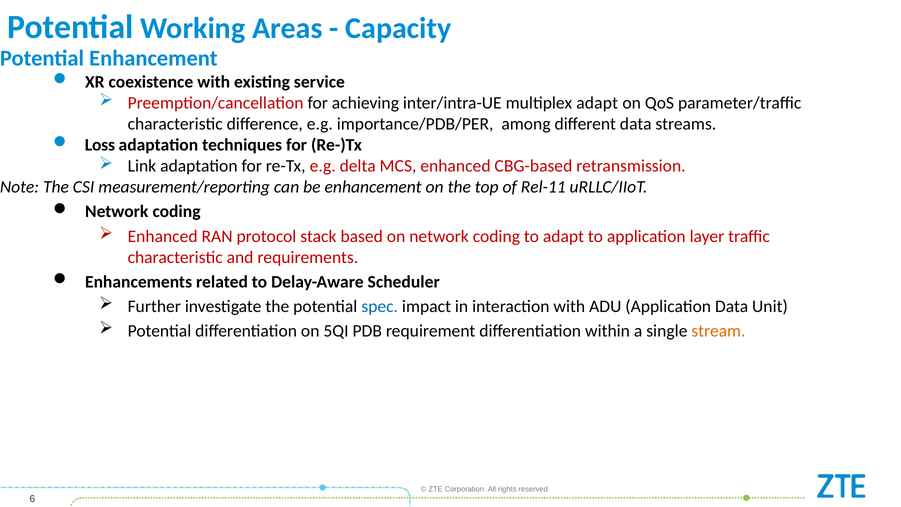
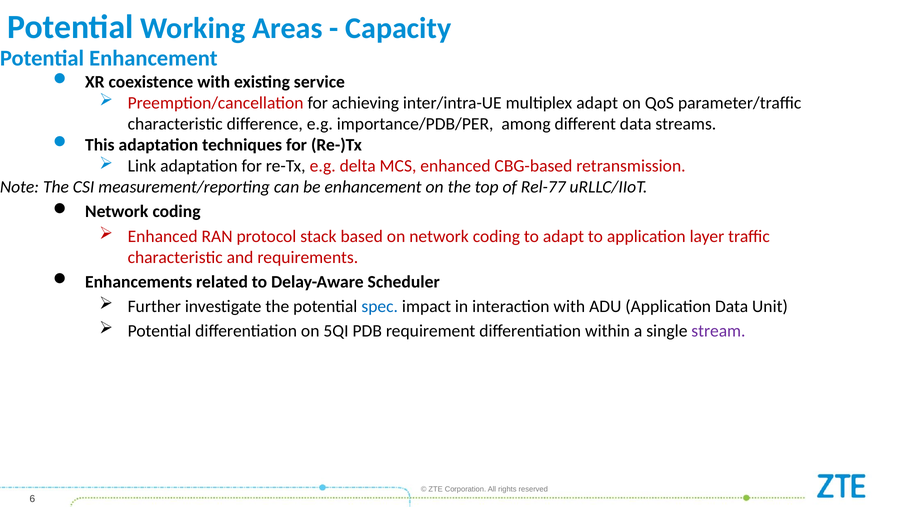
Loss: Loss -> This (100, 145)
Rel-11: Rel-11 -> Rel-77 (543, 187)
stream colour: orange -> purple (718, 331)
